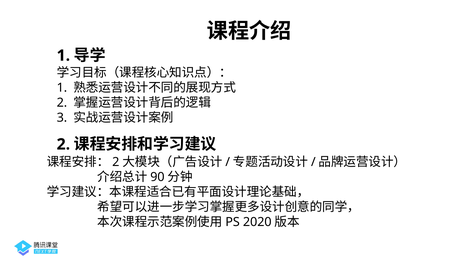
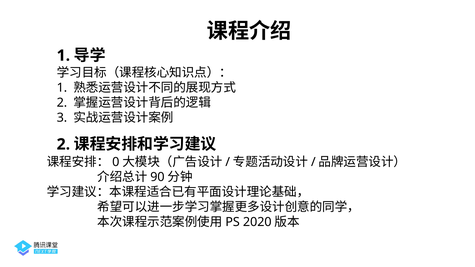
2: 2 -> 0 (116, 162)
